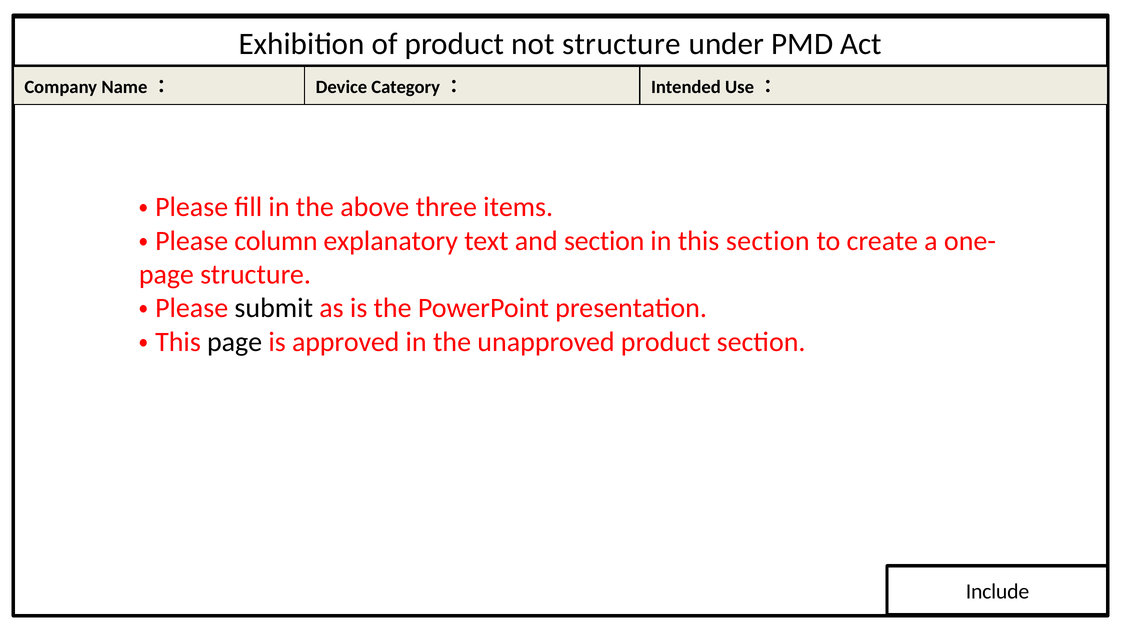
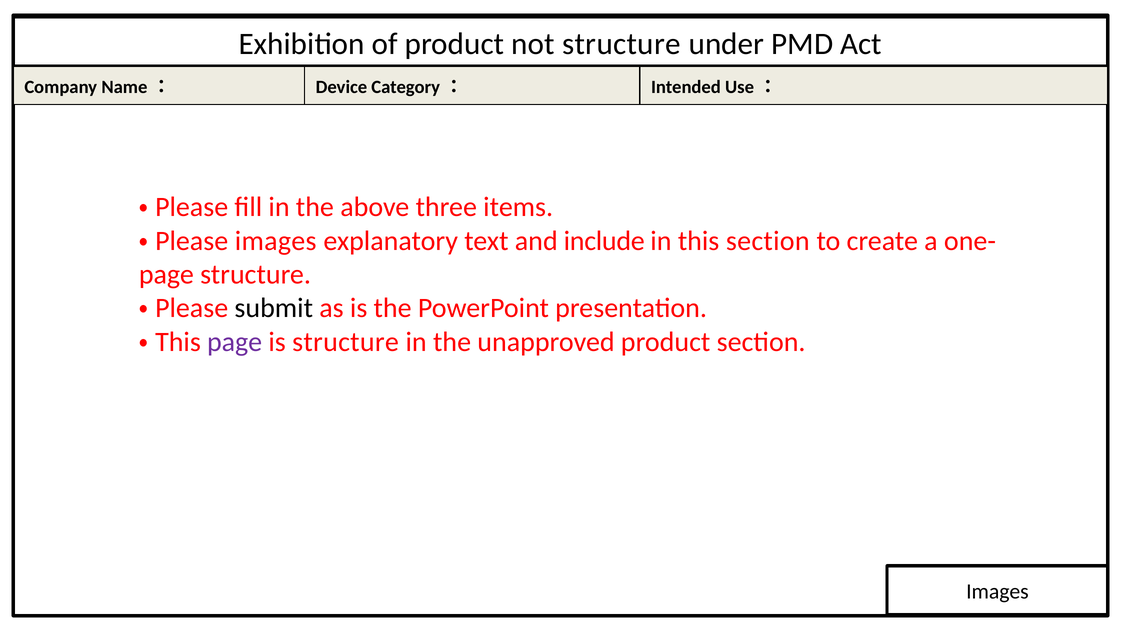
column: column -> images (276, 241)
and section: section -> include (604, 241)
page colour: black -> purple (235, 342)
is approved: approved -> structure (346, 342)
Include: Include -> Images (997, 591)
